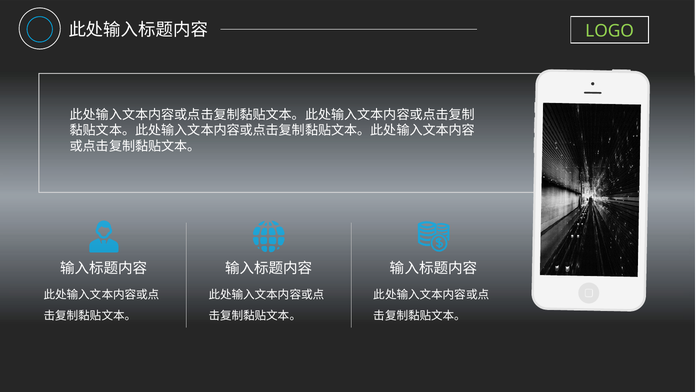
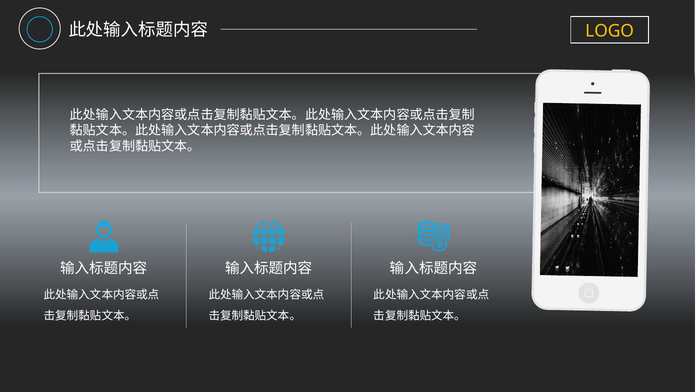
LOGO colour: light green -> yellow (610, 31)
